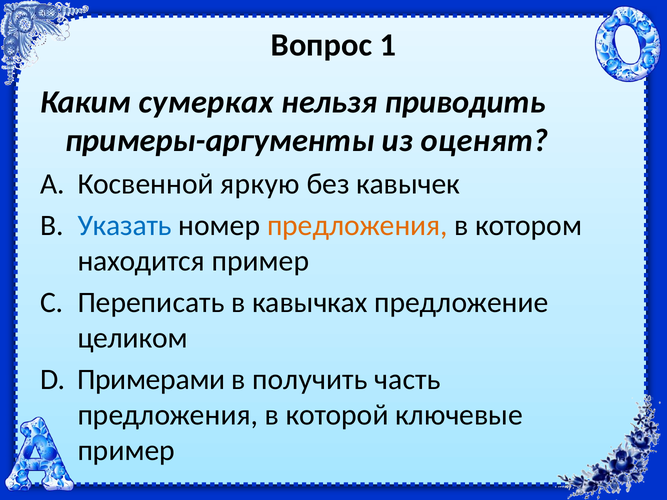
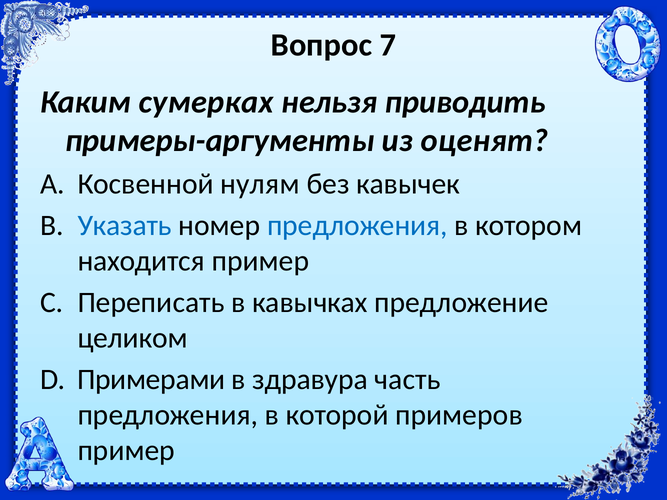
1: 1 -> 7 (388, 45)
яркую: яркую -> нулям (260, 184)
предложения colour: orange -> blue (357, 225)
получить: получить -> здравура (310, 380)
ключевые: ключевые -> примеров (459, 415)
